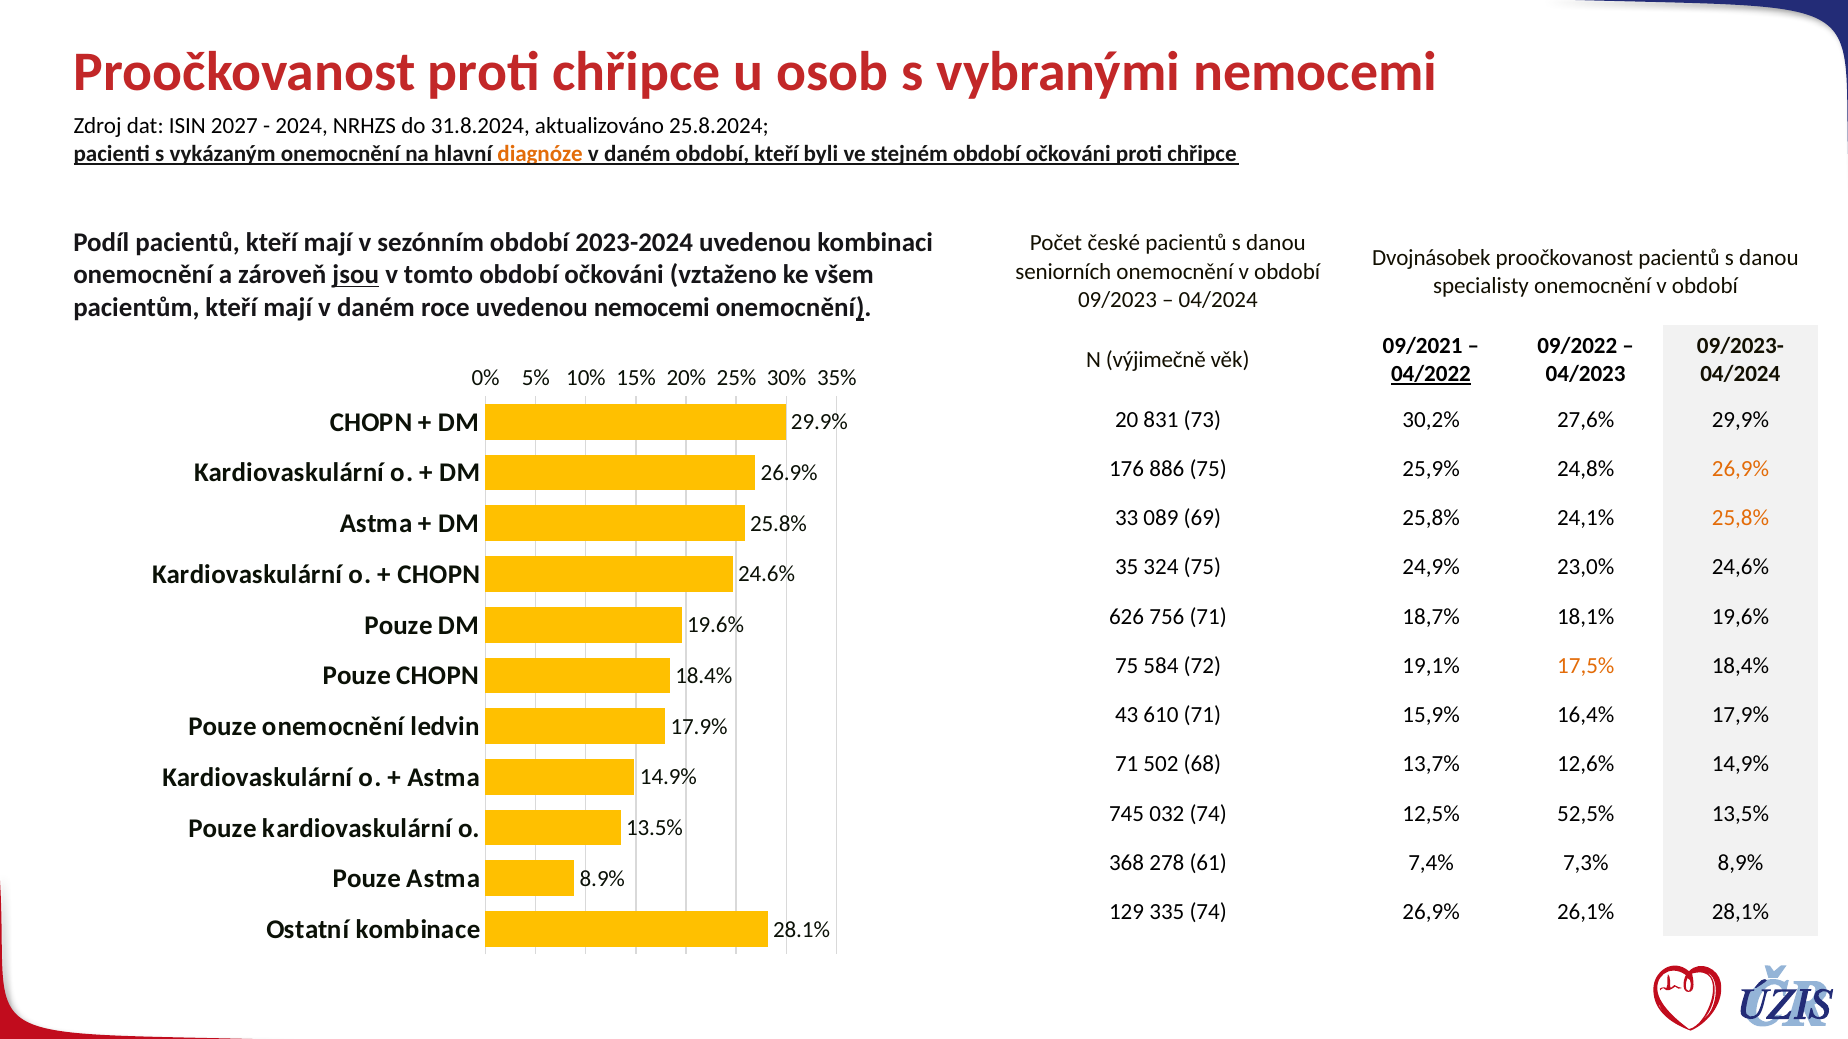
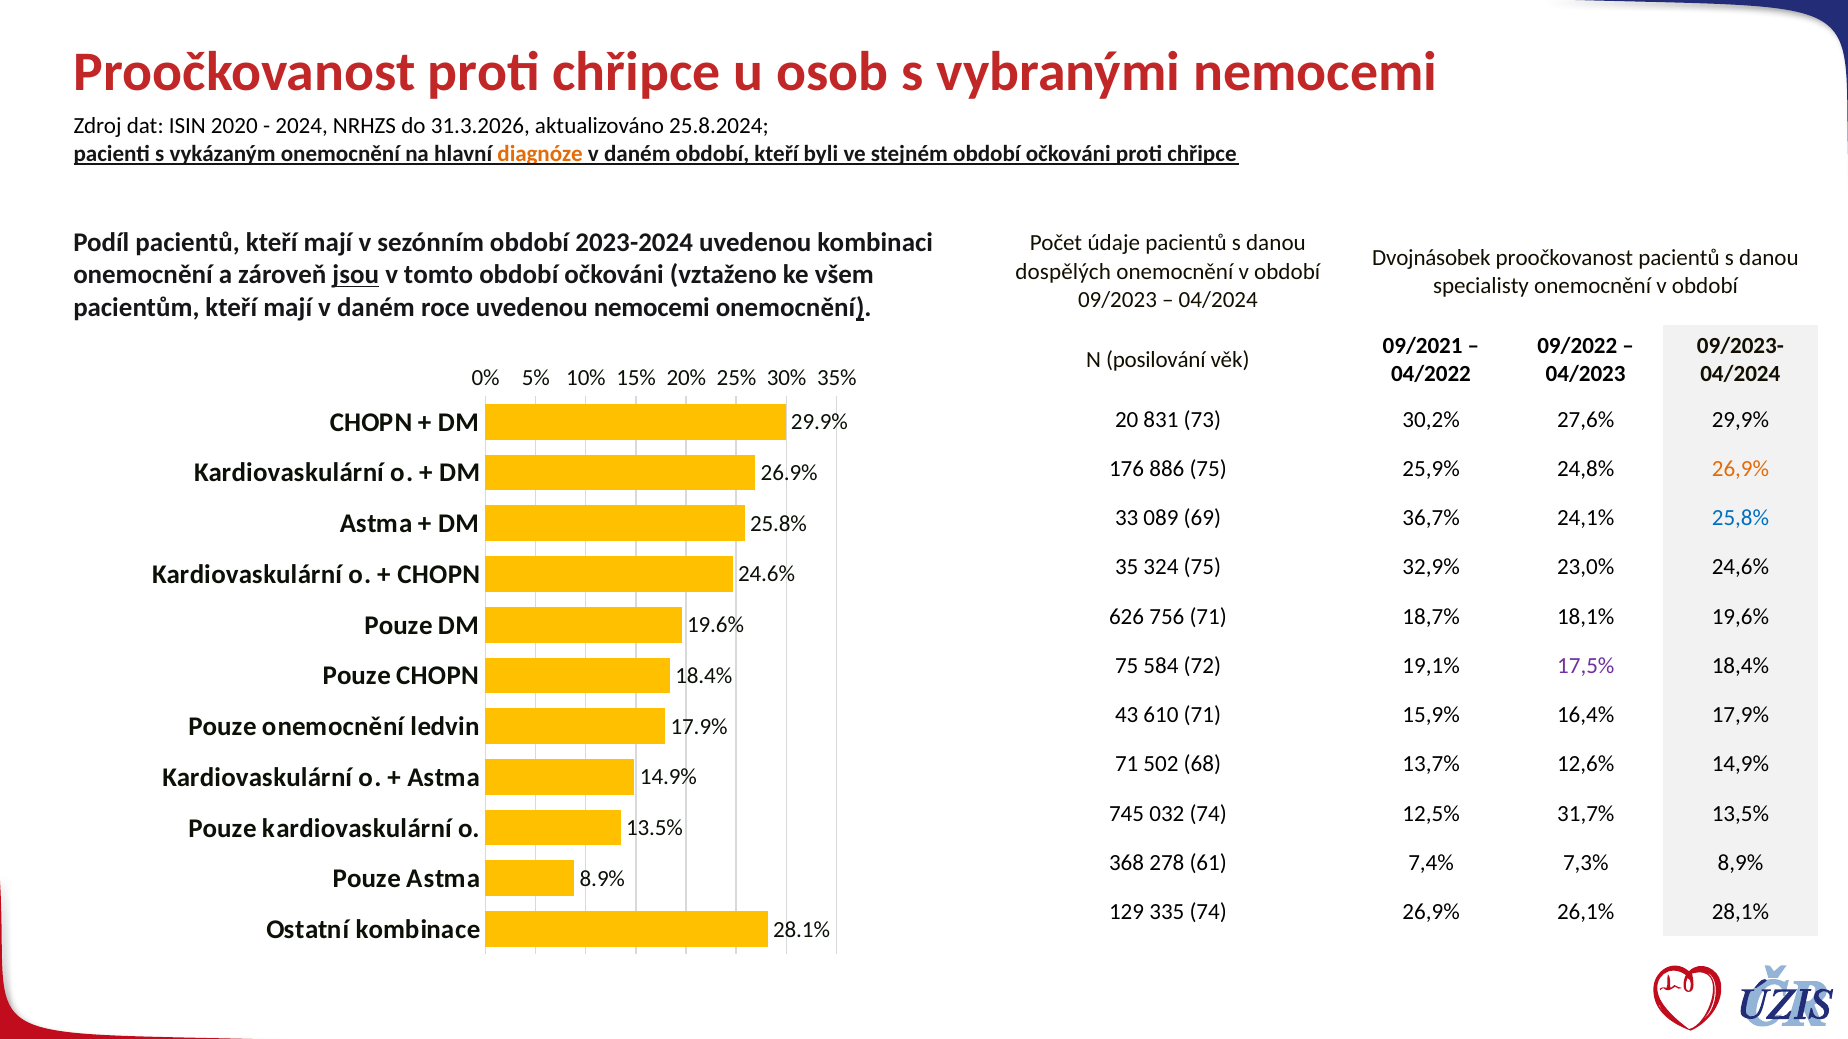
2027: 2027 -> 2020 (234, 126)
31.8.2024: 31.8.2024 -> 31.3.2026 (480, 126)
české: české -> údaje (1114, 243)
seniorních: seniorních -> dospělých (1063, 272)
výjimečně: výjimečně -> posilování (1156, 360)
04/2022 underline: present -> none (1431, 374)
69 25,8%: 25,8% -> 36,7% (1431, 518)
25,8% colour: orange -> blue (1740, 518)
24,9%: 24,9% -> 32,9% (1431, 568)
17,5% colour: orange -> purple (1586, 666)
52,5%: 52,5% -> 31,7% (1586, 814)
